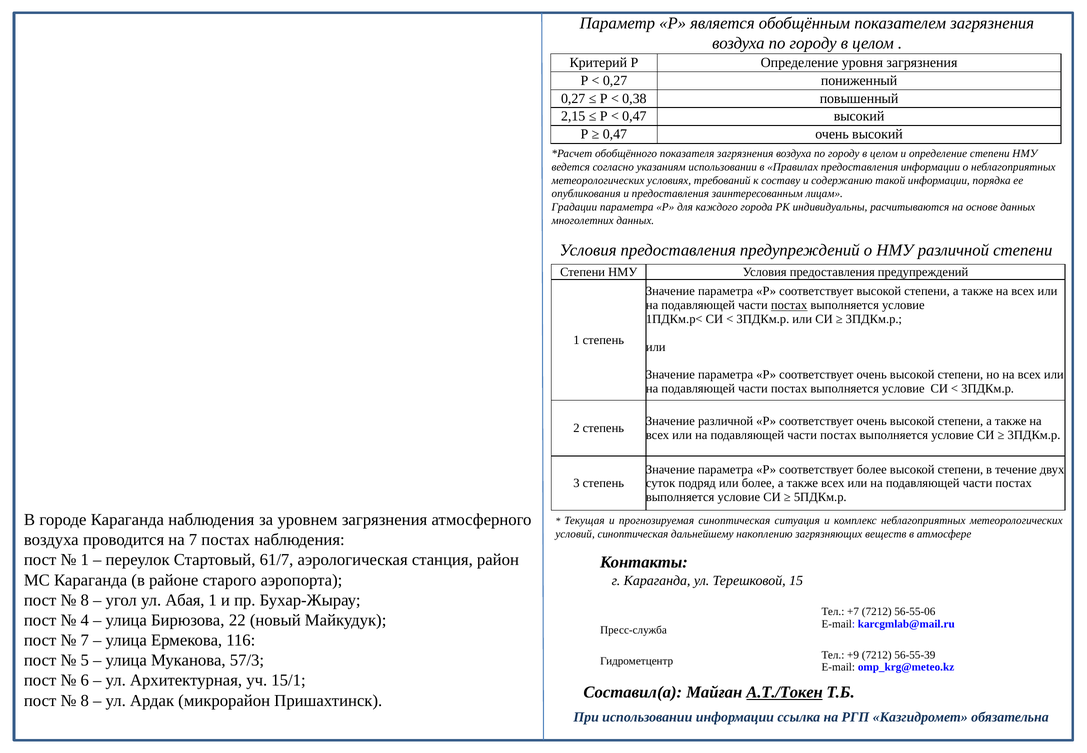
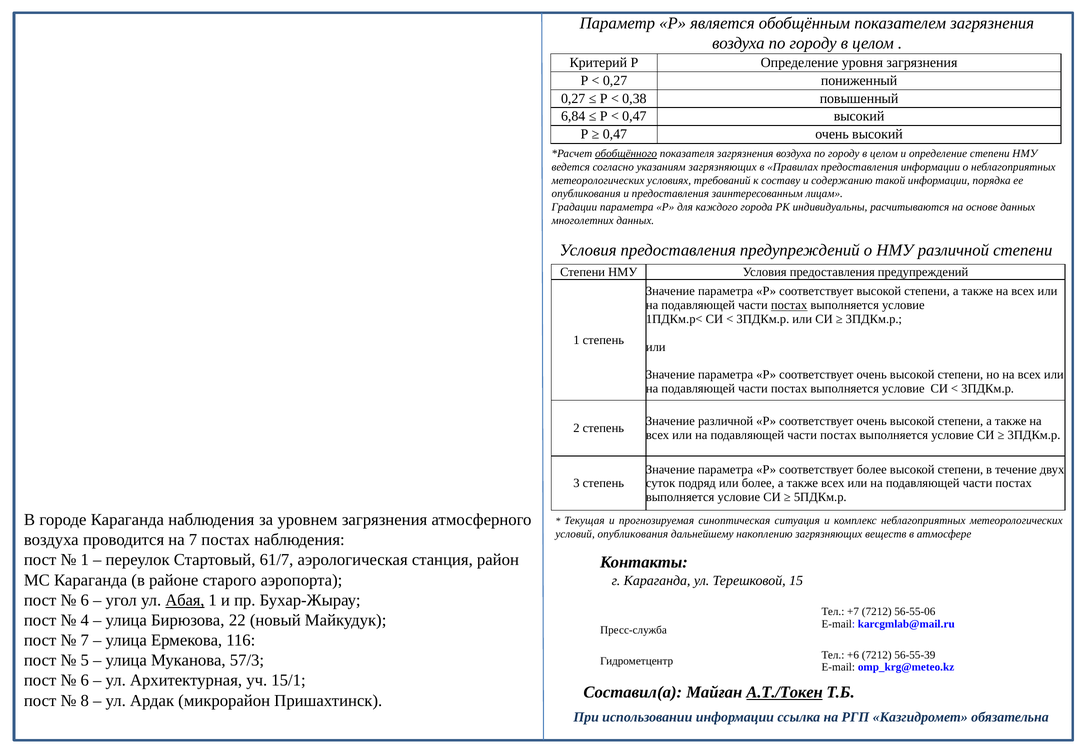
2,15: 2,15 -> 6,84 (573, 116)
обобщённого underline: none -> present (626, 154)
указаниям использовании: использовании -> загрязняющих (723, 167)
условий синоптическая: синоптическая -> опубликования (633, 534)
8: 8 -> 6 (85, 600)
Абая underline: none -> present (185, 600)
+9: +9 -> +6 (853, 655)
